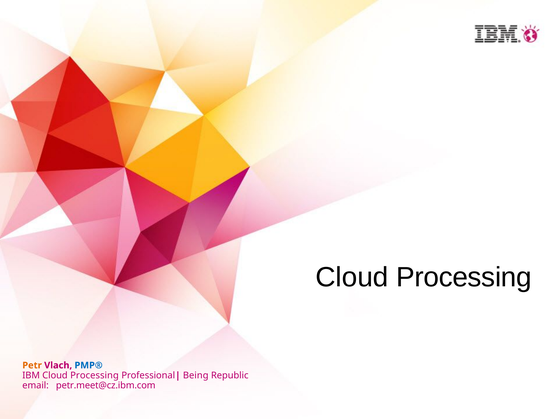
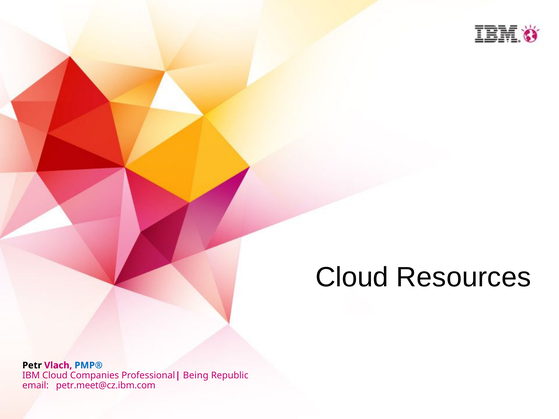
Processing: Processing -> Resources (464, 278)
Petr colour: orange -> black (32, 366)
IBM Cloud Processing: Processing -> Companies (95, 376)
